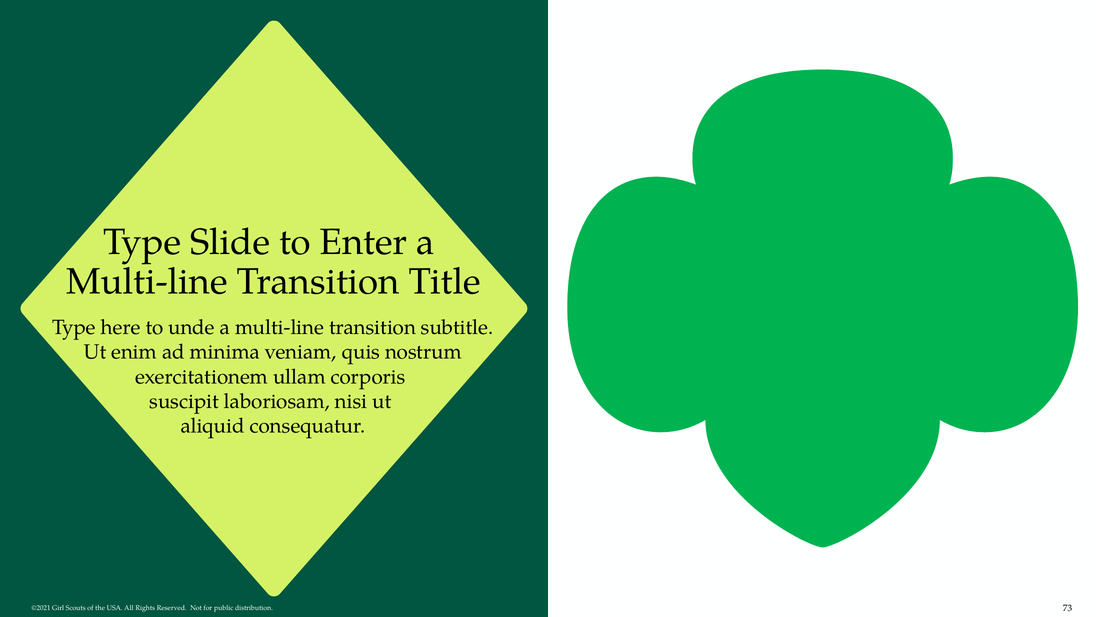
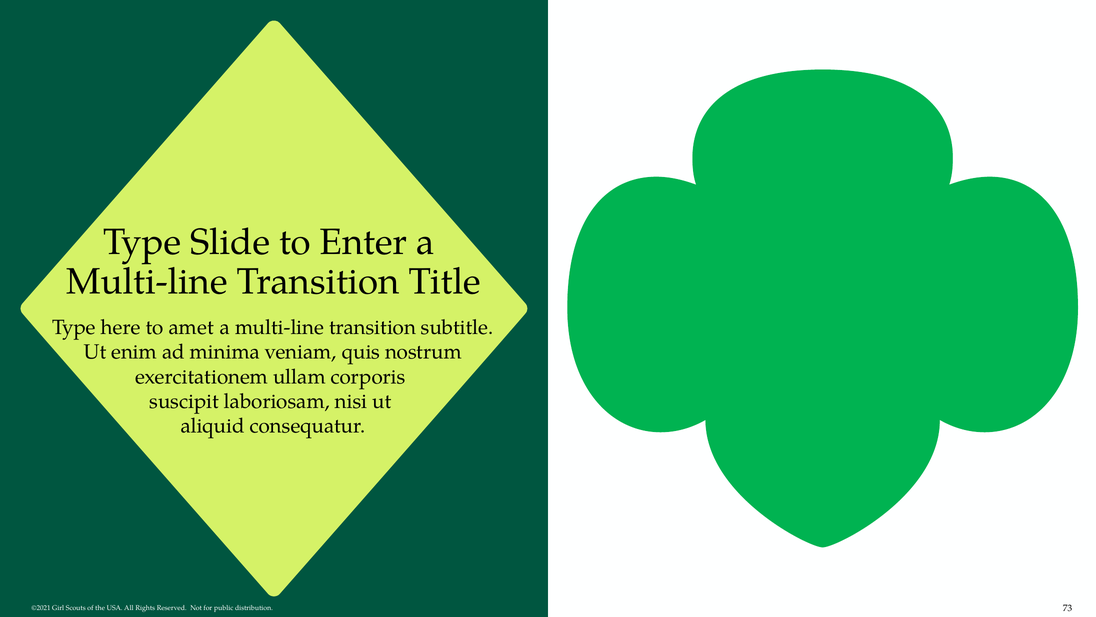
unde: unde -> amet (191, 327)
